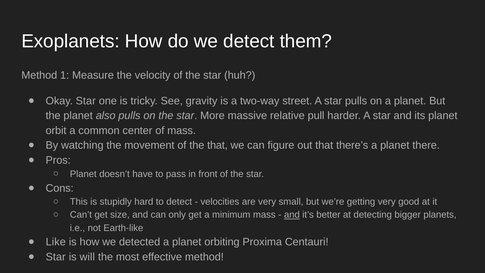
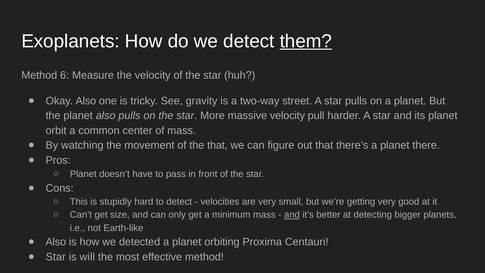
them underline: none -> present (306, 41)
1: 1 -> 6 (65, 75)
Okay Star: Star -> Also (86, 101)
massive relative: relative -> velocity (287, 116)
Like: Like -> Also (56, 242)
